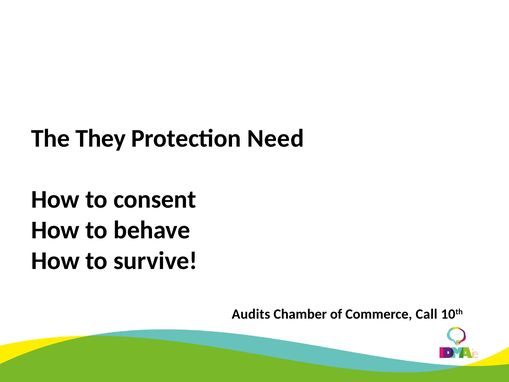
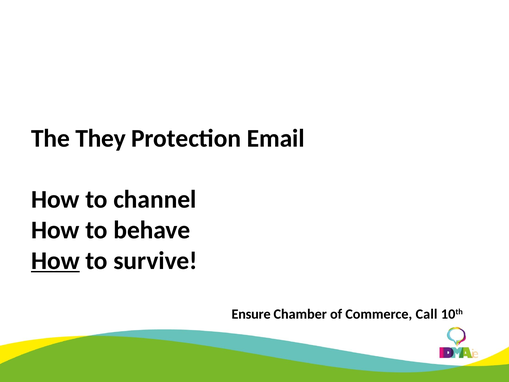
Need: Need -> Email (276, 138)
consent: consent -> channel (155, 199)
How underline: none -> present (55, 260)
Audits: Audits -> Ensure (251, 314)
